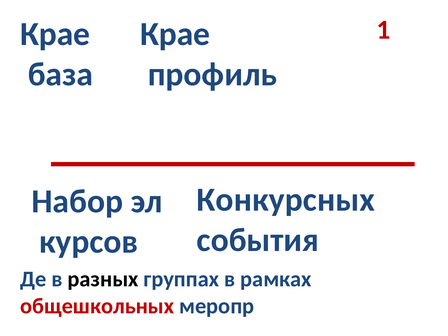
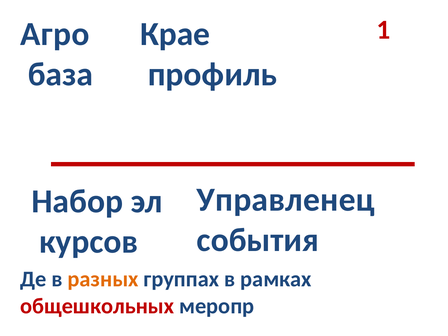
Крае: Крае -> Агро (55, 34)
Конкурсных: Конкурсных -> Управленец (286, 200)
разных colour: black -> orange (103, 279)
